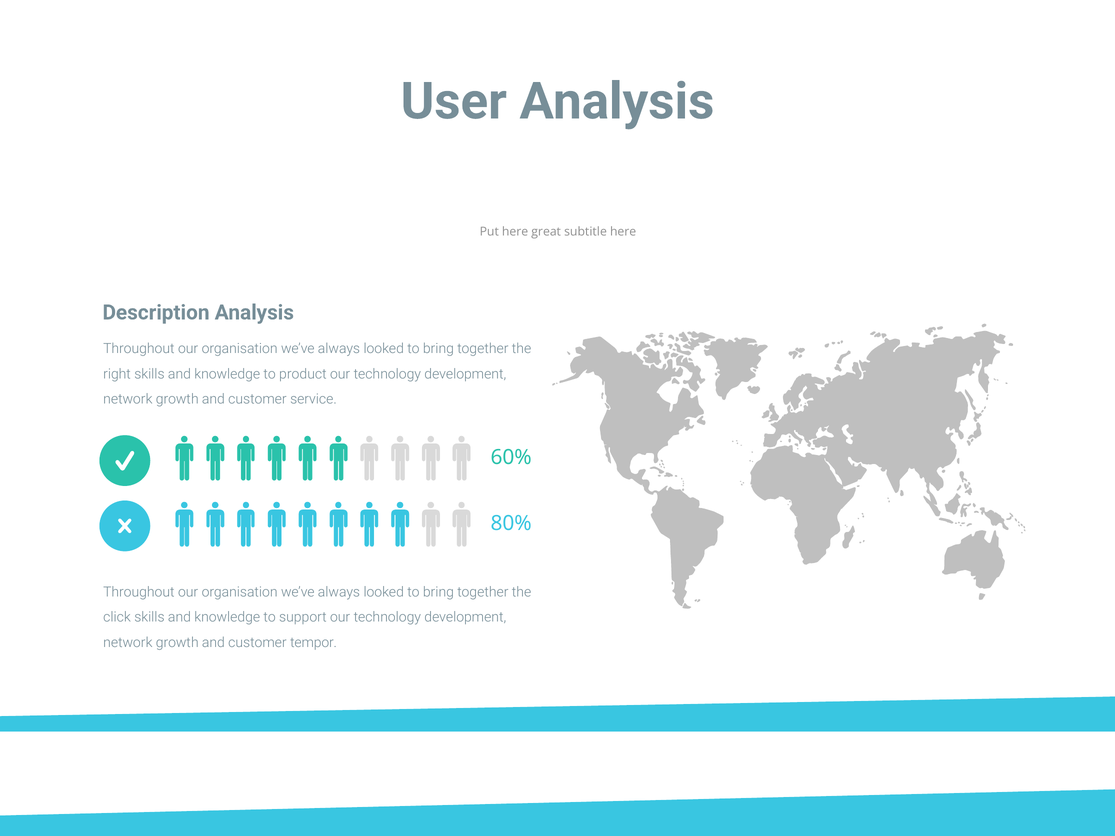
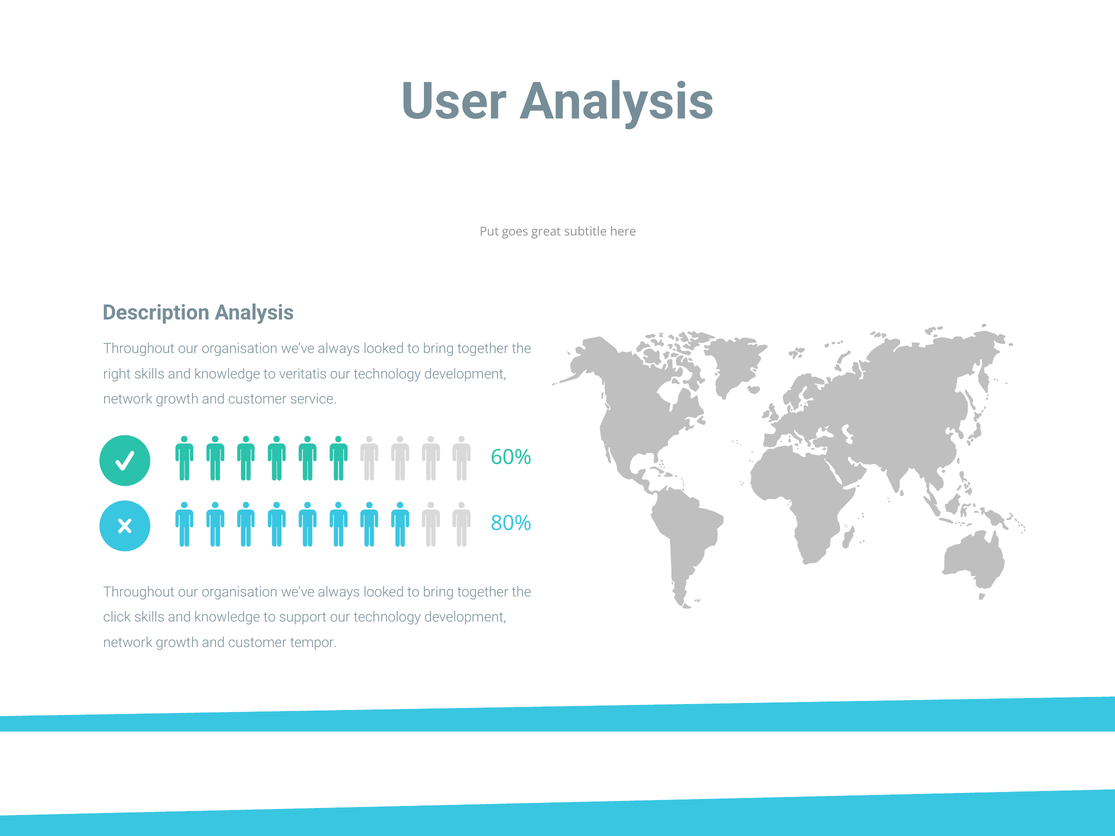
Put here: here -> goes (515, 232)
product: product -> veritatis (303, 374)
